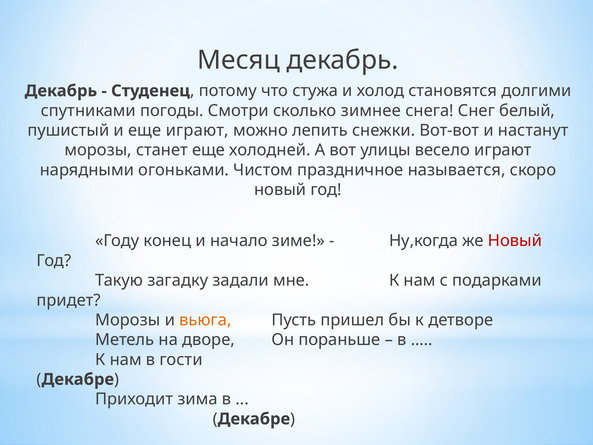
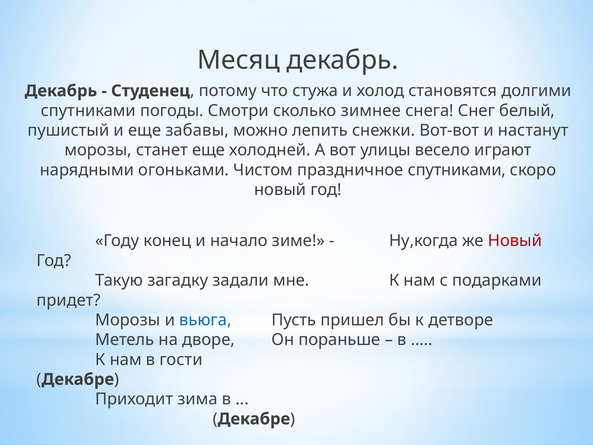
еще играют: играют -> забавы (197, 130)
праздничное называется: называется -> спутниками (457, 170)
вьюга colour: orange -> blue (205, 320)
